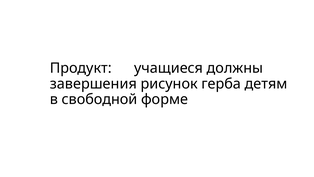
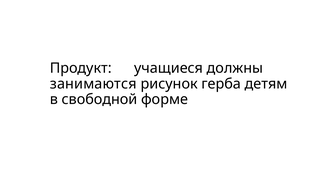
завершения: завершения -> занимаются (93, 84)
